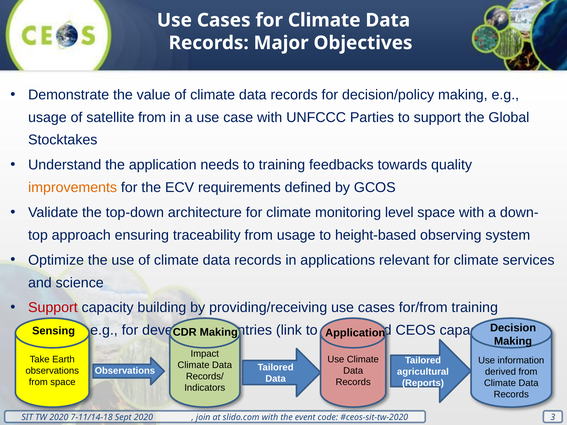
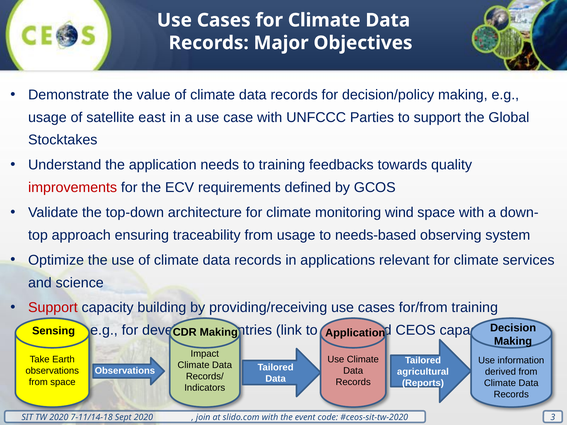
satellite from: from -> east (152, 117)
improvements colour: orange -> red (73, 188)
level: level -> wind (399, 213)
height-based: height-based -> needs-based (376, 235)
